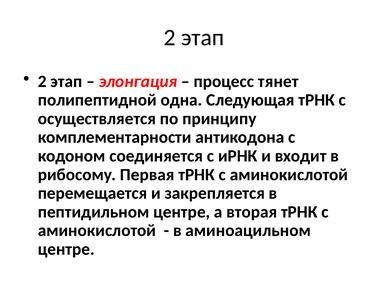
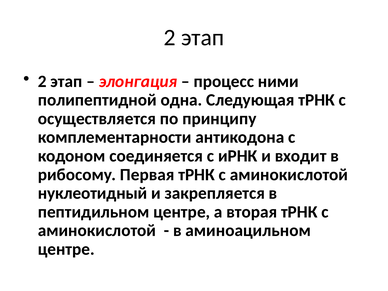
тянет: тянет -> ними (278, 81)
перемещается: перемещается -> нуклеотидный (93, 193)
